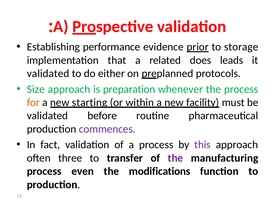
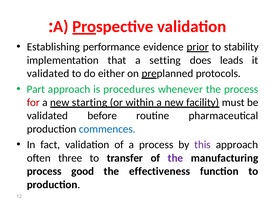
storage: storage -> stability (241, 47)
related: related -> setting (165, 60)
Size: Size -> Part (36, 89)
preparation: preparation -> procedures (129, 89)
for colour: orange -> red (33, 103)
commences colour: purple -> blue (107, 129)
even: even -> good (83, 172)
modifications: modifications -> effectiveness (160, 172)
